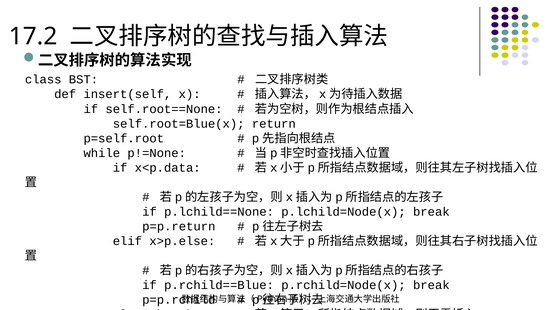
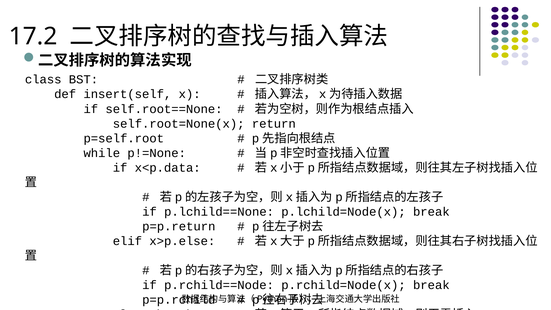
self.root=Blue(x: self.root=Blue(x -> self.root=None(x (179, 124)
p.rchild==Blue: p.rchild==Blue -> p.rchild==Node (219, 285)
